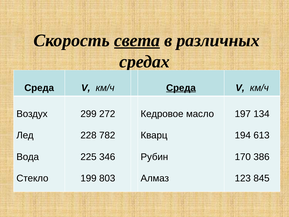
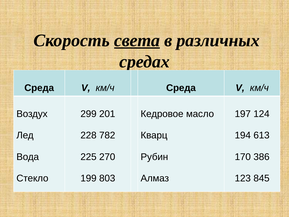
Среда underline: present -> none (181, 88)
272: 272 -> 201 (107, 114)
134: 134 -> 124 (262, 114)
346: 346 -> 270 (107, 157)
